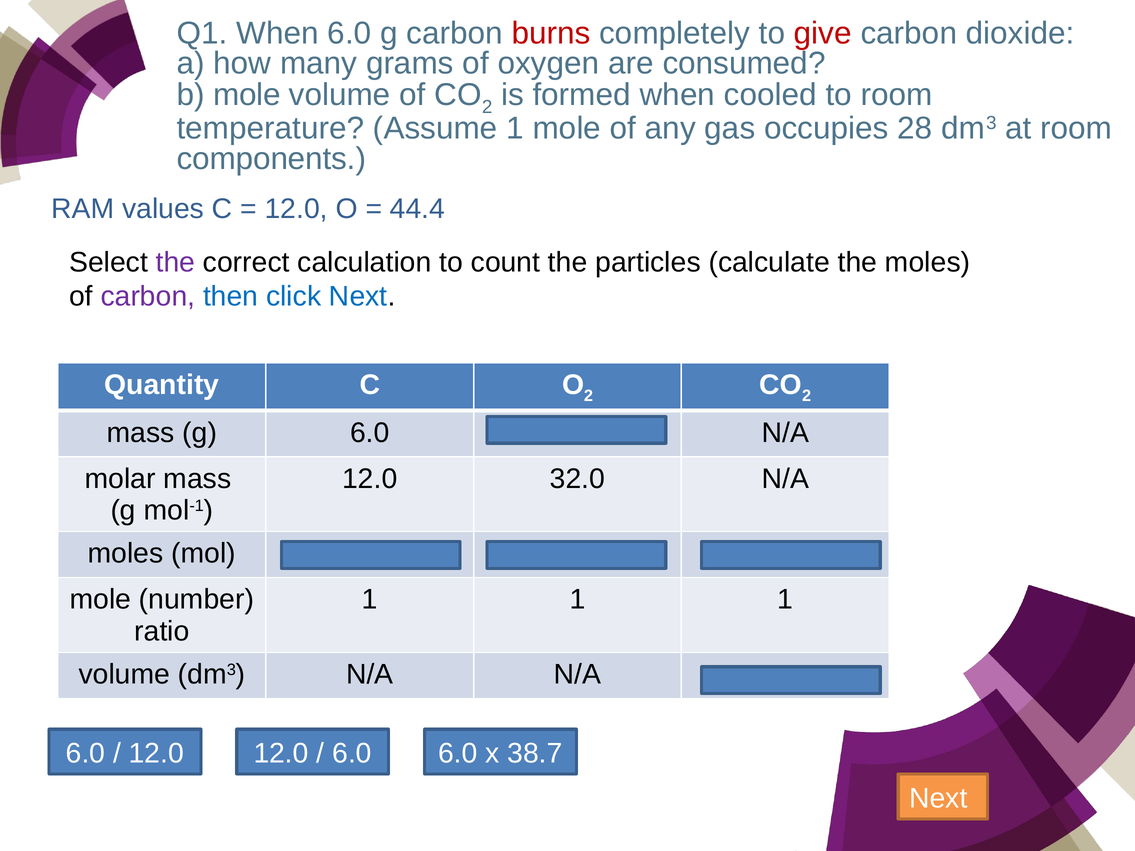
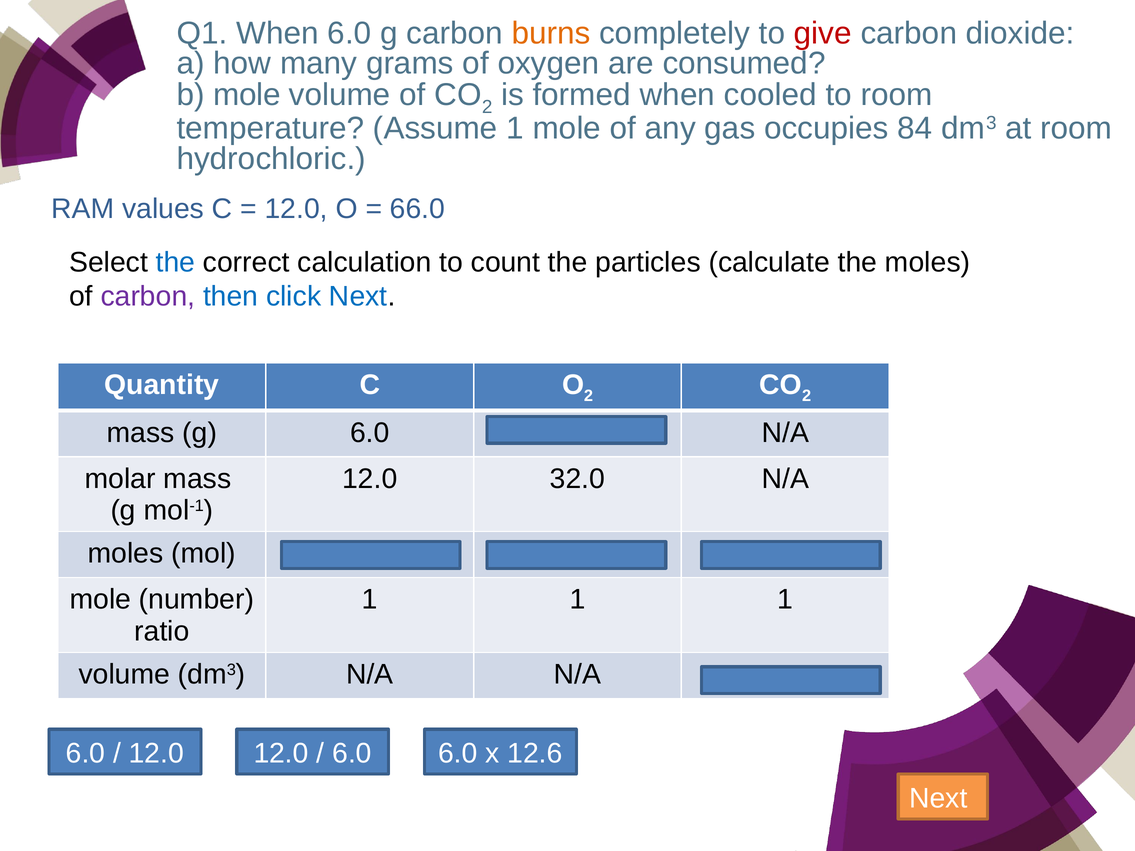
burns colour: red -> orange (551, 33)
28: 28 -> 84 (915, 128)
components: components -> hydrochloric (271, 159)
44.4: 44.4 -> 66.0 (417, 209)
the colour: purple -> blue (175, 263)
38.7: 38.7 -> 12.6 (535, 754)
